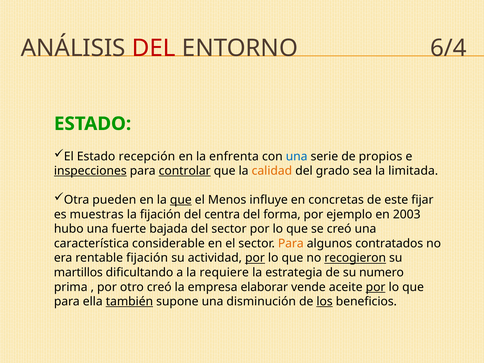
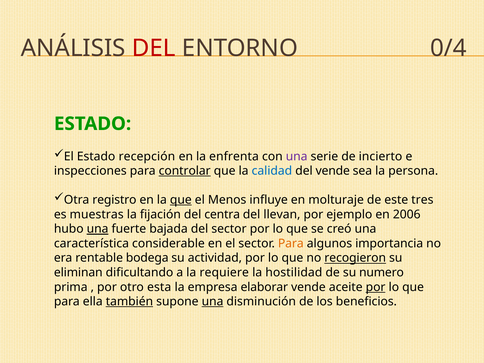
6/4: 6/4 -> 0/4 (448, 48)
una colour: blue -> purple (297, 156)
propios: propios -> incierto (380, 156)
inspecciones underline: present -> none (90, 171)
calidad colour: orange -> blue (272, 171)
del grado: grado -> vende (333, 171)
limitada: limitada -> persona (413, 171)
pueden: pueden -> registro (114, 200)
concretas: concretas -> molturaje (336, 200)
fijar: fijar -> tres (422, 200)
forma: forma -> llevan (282, 214)
2003: 2003 -> 2006 (407, 214)
una underline: none -> present (98, 229)
contratados: contratados -> importancia (389, 243)
rentable fijación: fijación -> bodega (147, 258)
por underline: present -> none (255, 258)
martillos: martillos -> eliminan (78, 273)
estrategia: estrategia -> hostilidad (294, 273)
otro creó: creó -> esta (159, 287)
una underline: none -> present (213, 302)
los underline: present -> none (325, 302)
